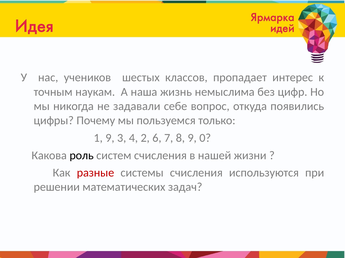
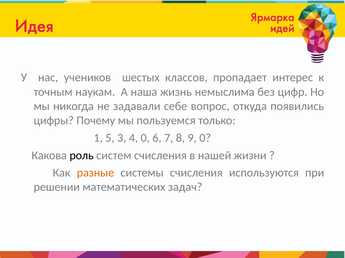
1 9: 9 -> 5 (110, 138)
4 2: 2 -> 0 (145, 138)
разные colour: red -> orange (95, 173)
